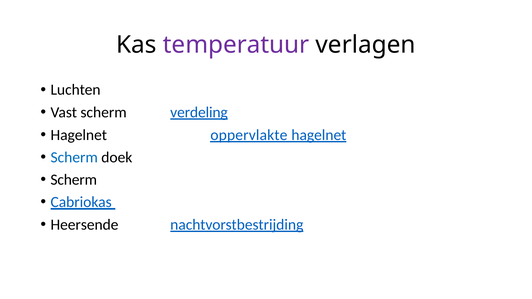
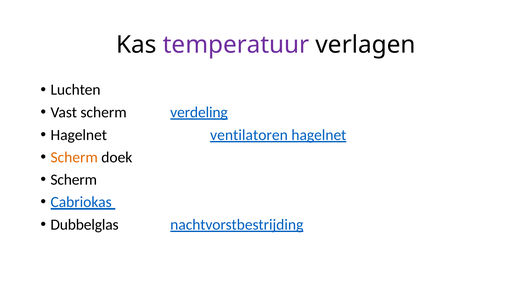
oppervlakte: oppervlakte -> ventilatoren (249, 135)
Scherm colour: blue -> orange (74, 157)
Heersende: Heersende -> Dubbelglas (85, 225)
